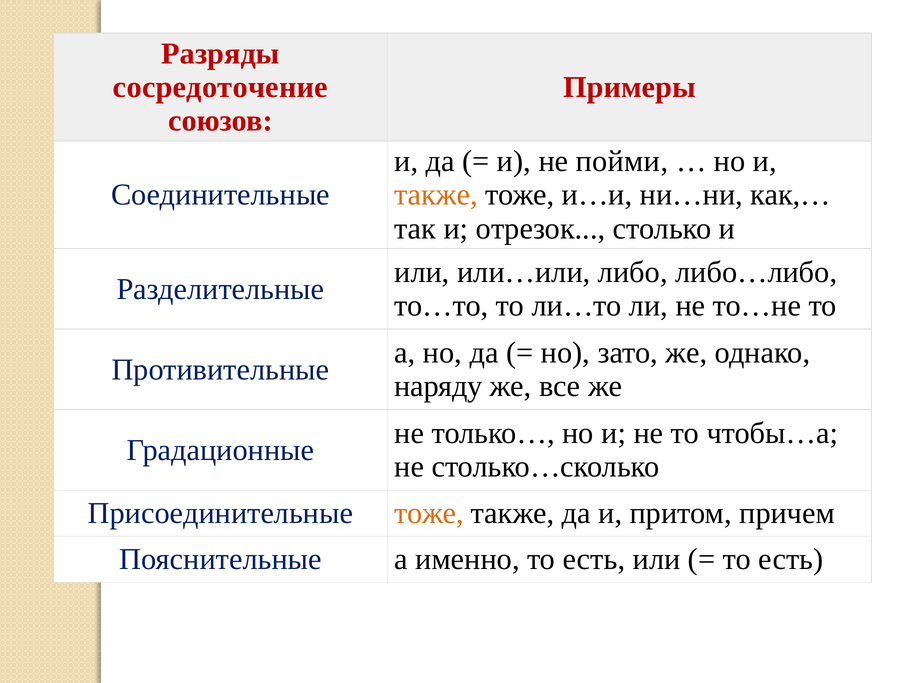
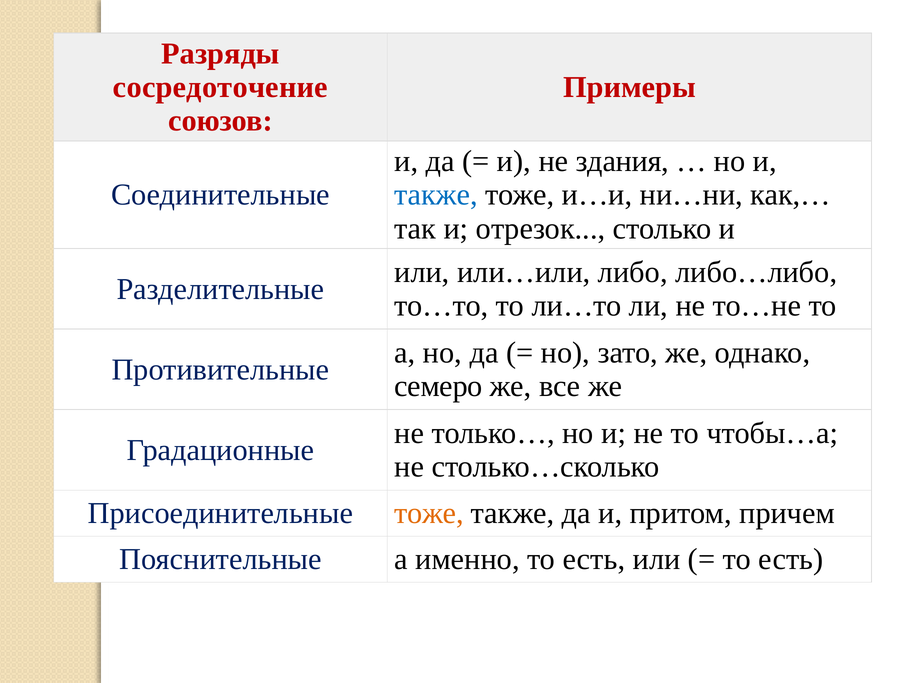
пойми: пойми -> здания (622, 161)
также colour: orange -> blue (436, 195)
наряду: наряду -> семеро (438, 387)
